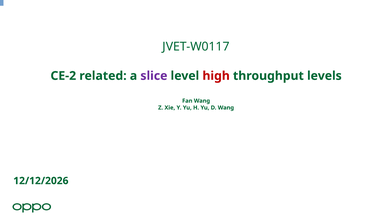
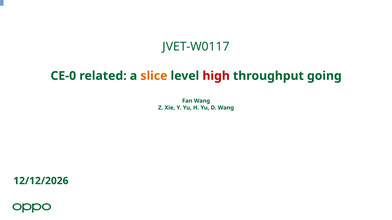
CE-2: CE-2 -> CE-0 (63, 76)
slice colour: purple -> orange (154, 76)
levels: levels -> going (324, 76)
